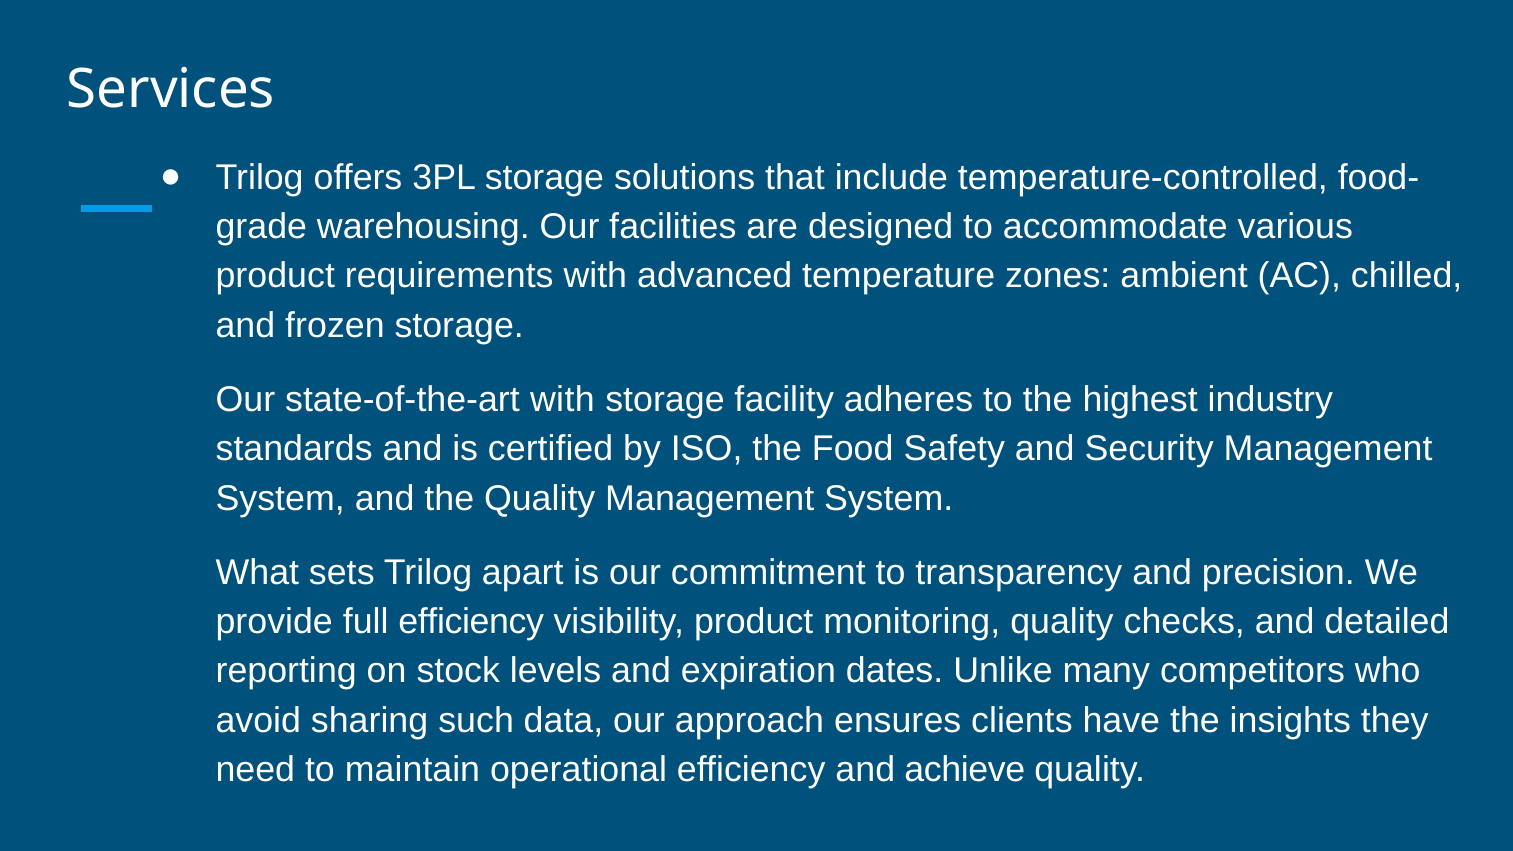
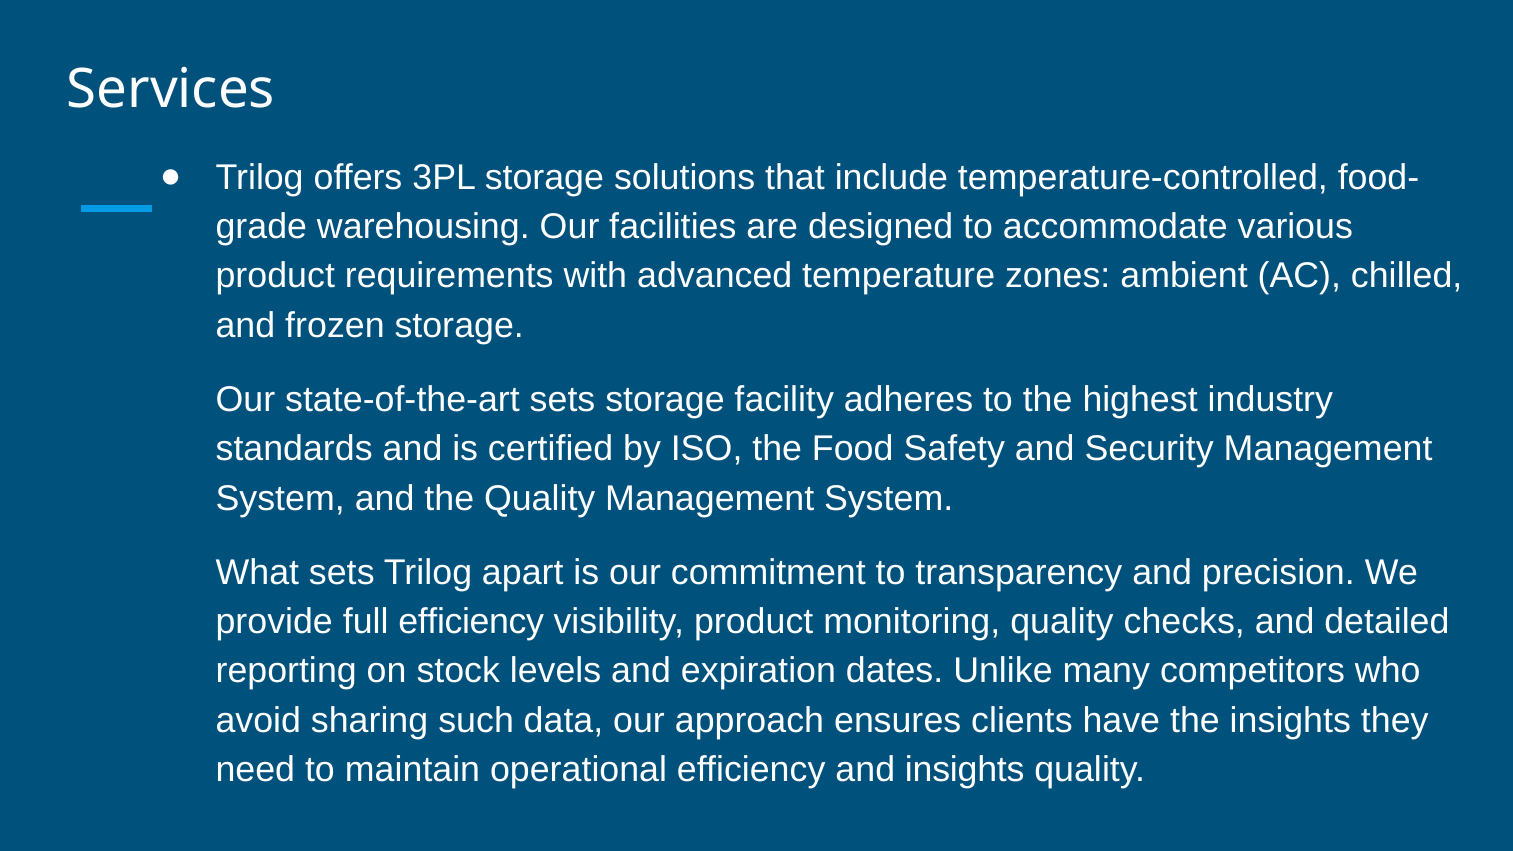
state-of-the-art with: with -> sets (562, 400)
and achieve: achieve -> insights (965, 770)
